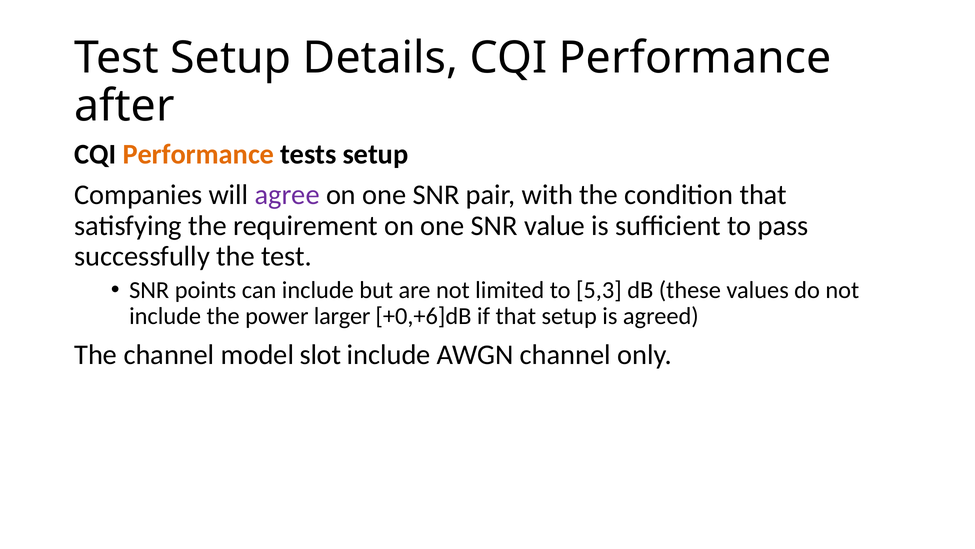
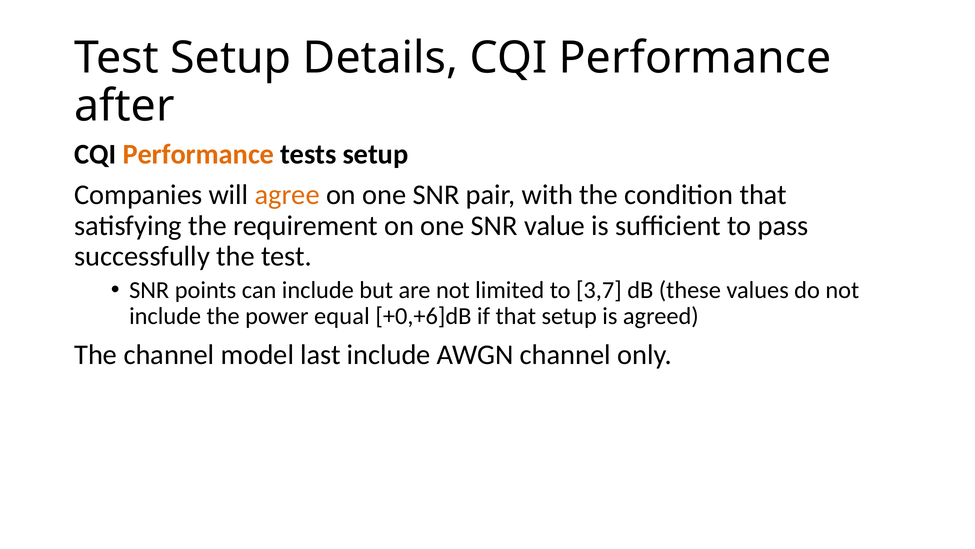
agree colour: purple -> orange (287, 195)
5,3: 5,3 -> 3,7 (599, 290)
larger: larger -> equal (342, 316)
slot: slot -> last (321, 355)
